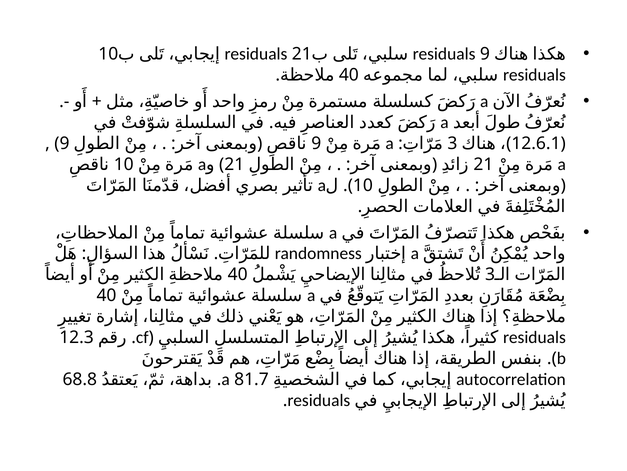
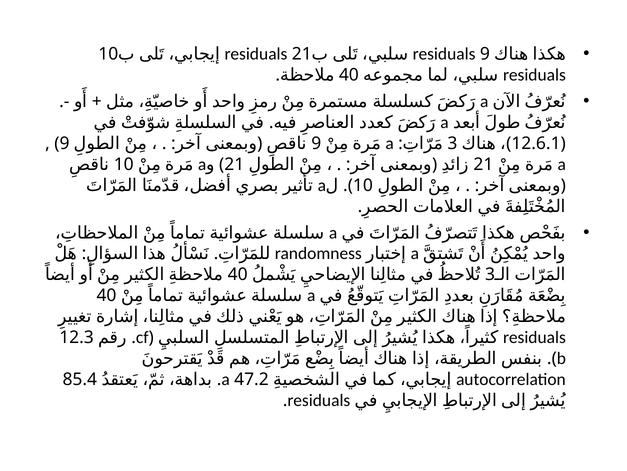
68.8: 68.8 -> 85.4 (80, 379)
81.7: 81.7 -> 47.2 (251, 379)
